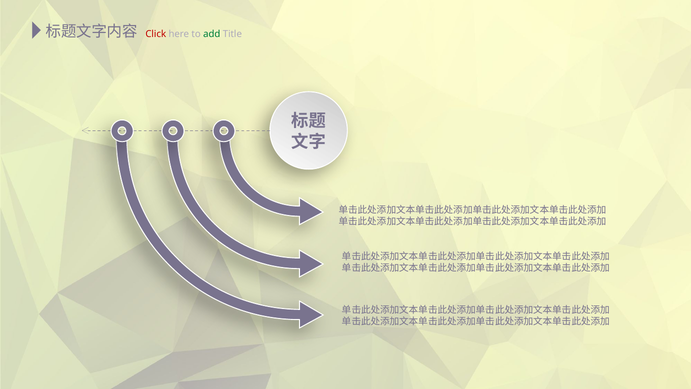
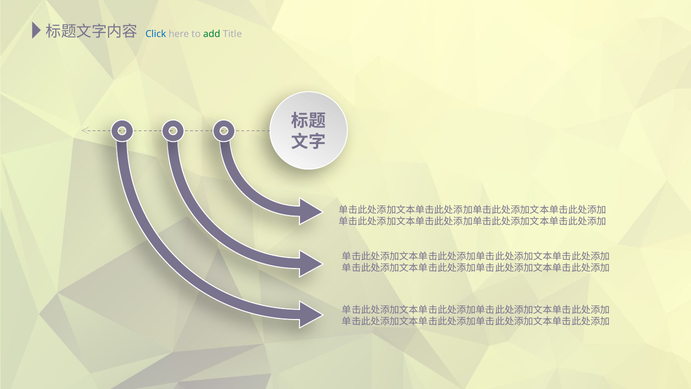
Click colour: red -> blue (156, 34)
